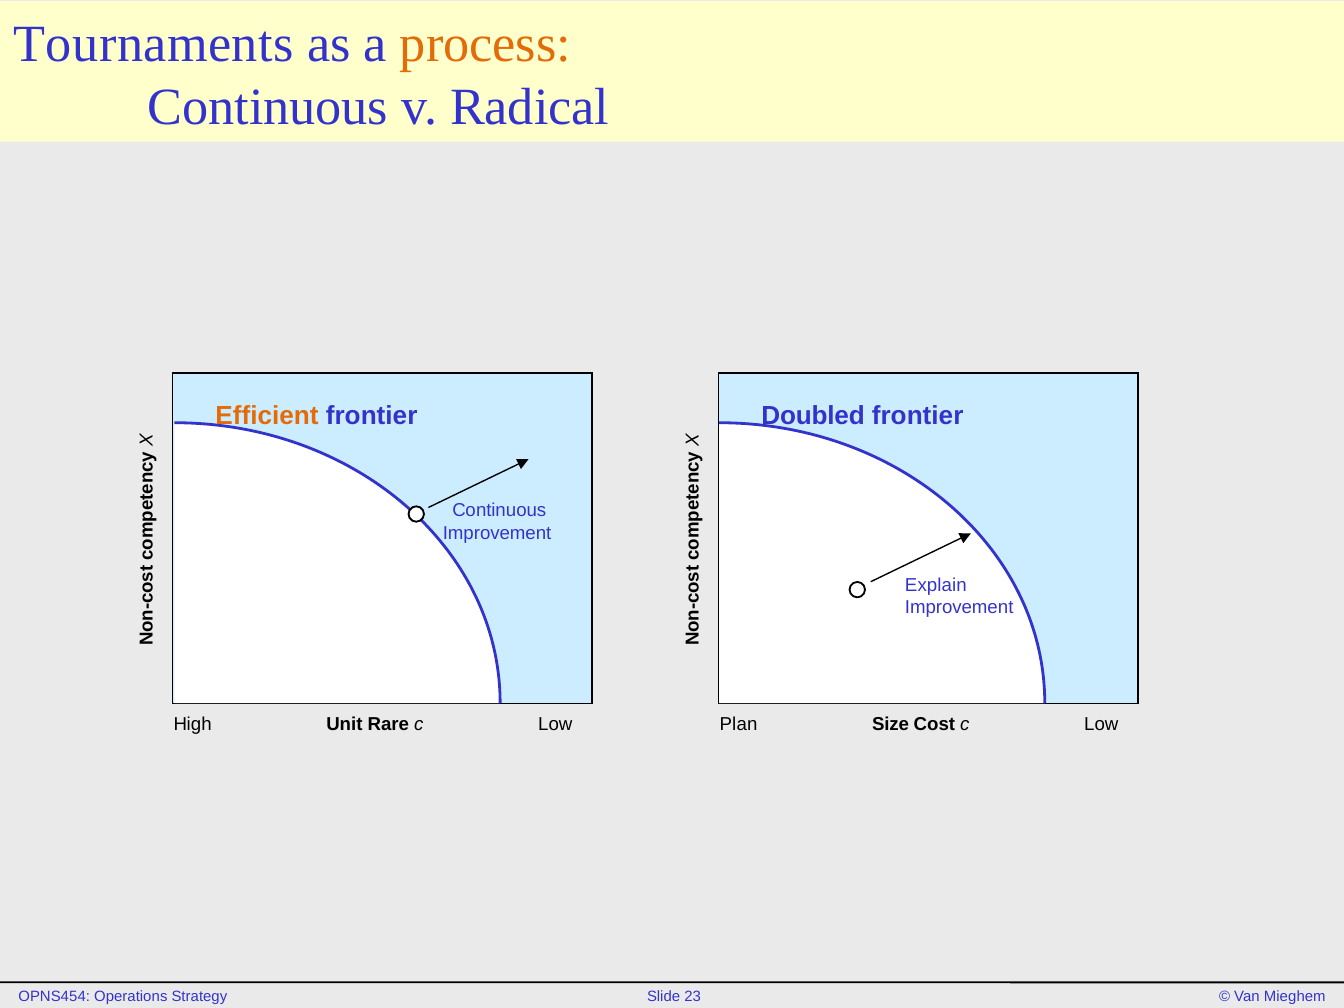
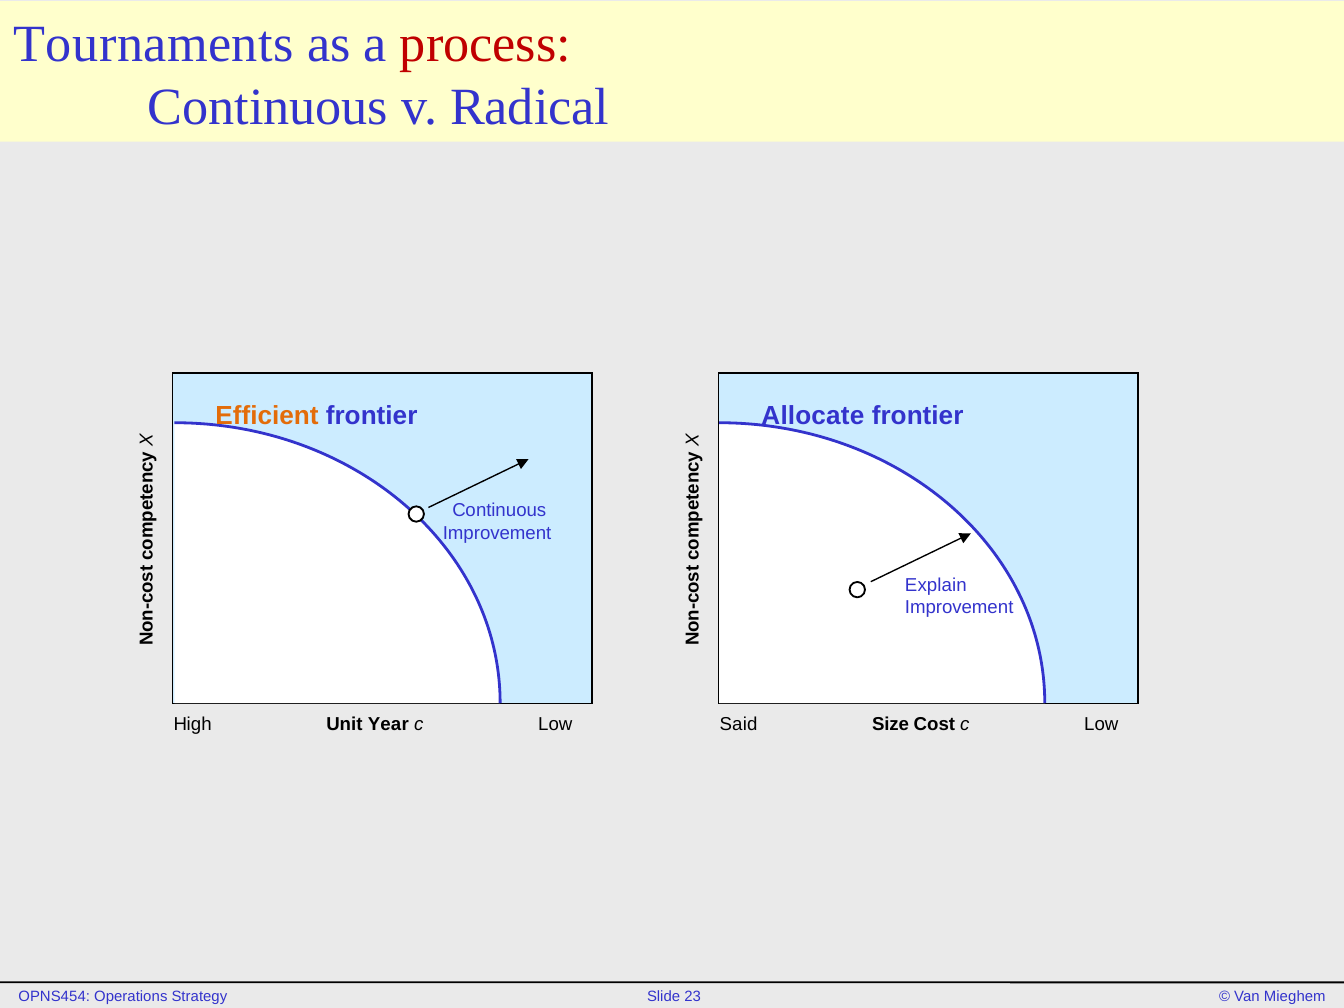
process colour: orange -> red (485, 44)
Doubled: Doubled -> Allocate (813, 416)
Plan: Plan -> Said (739, 724)
Rare: Rare -> Year (388, 725)
